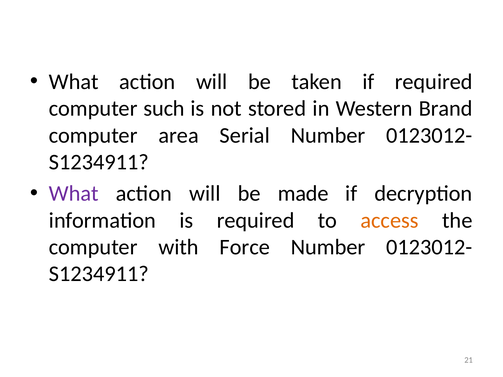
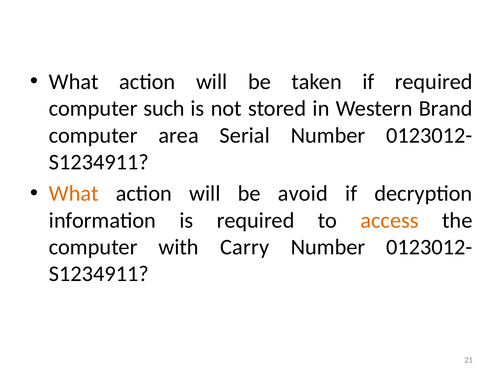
What colour: purple -> orange (74, 194)
made: made -> avoid (303, 194)
Force: Force -> Carry (245, 247)
